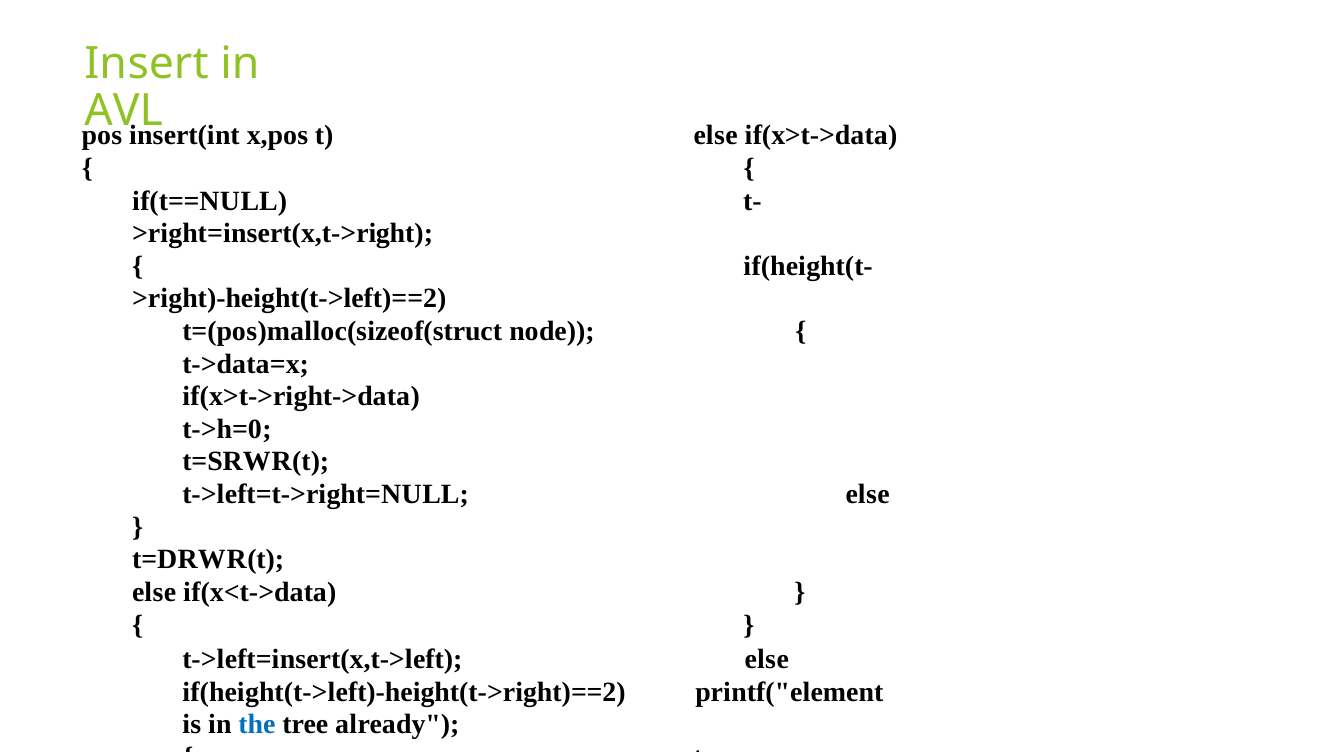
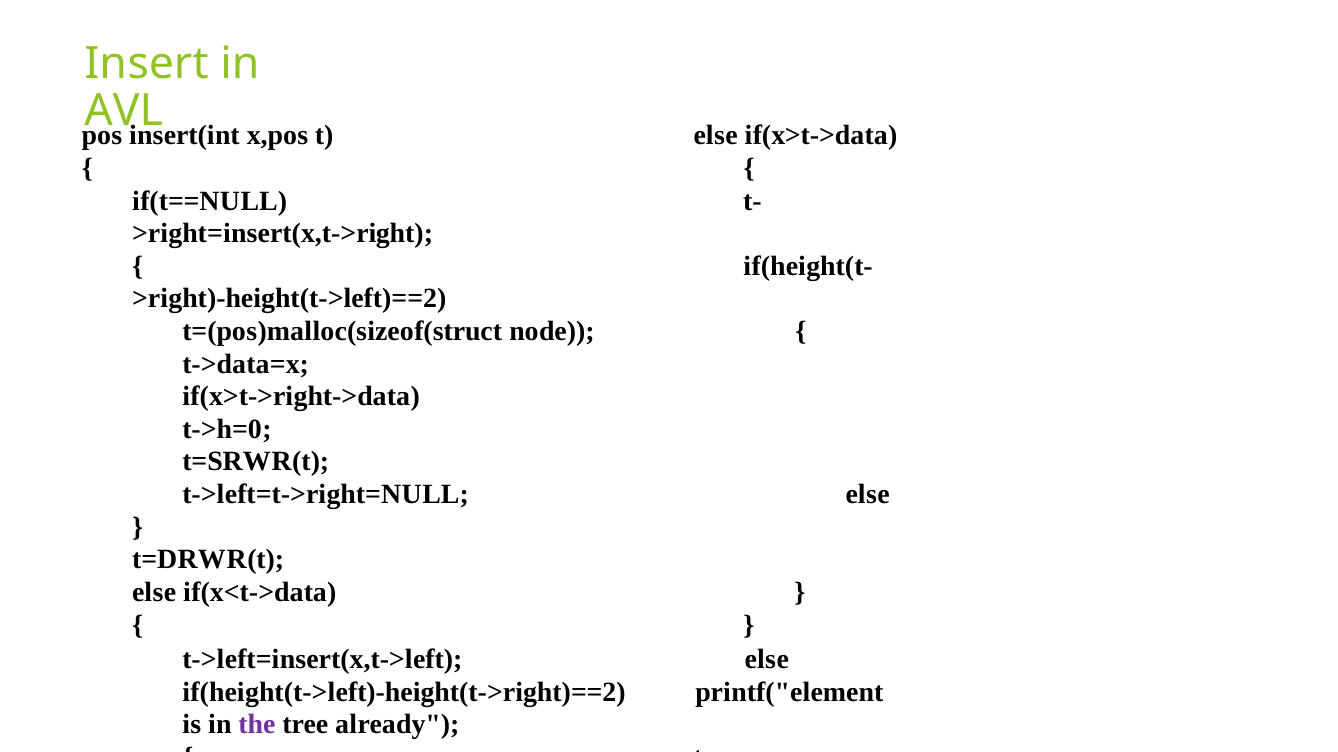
the colour: blue -> purple (257, 724)
